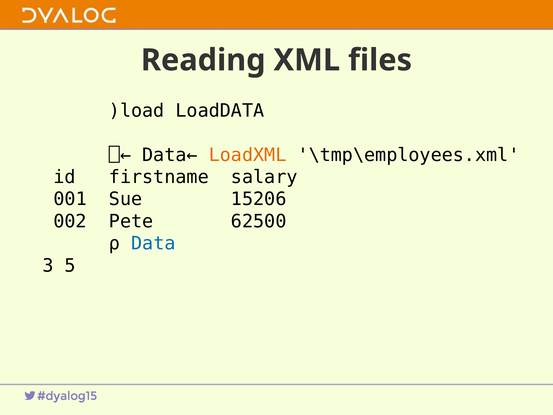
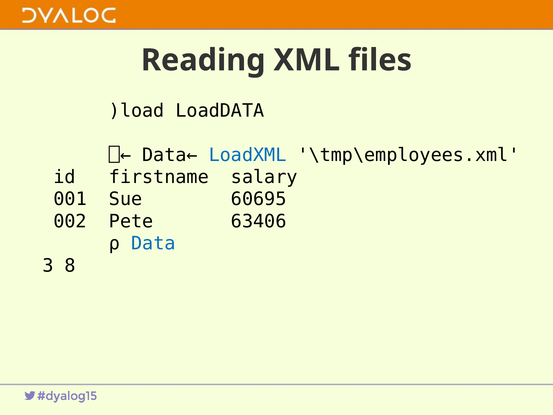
LoadXML colour: orange -> blue (248, 155)
15206: 15206 -> 60695 (259, 199)
62500: 62500 -> 63406 (259, 221)
5: 5 -> 8 (70, 265)
